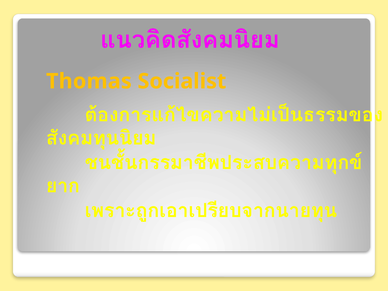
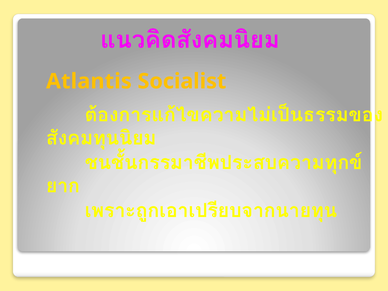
Thomas: Thomas -> Atlantis (89, 81)
